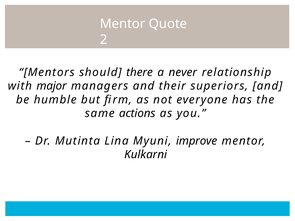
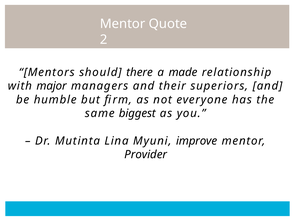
never: never -> made (183, 72)
actions: actions -> biggest (137, 114)
Kulkarni: Kulkarni -> Provider (146, 155)
